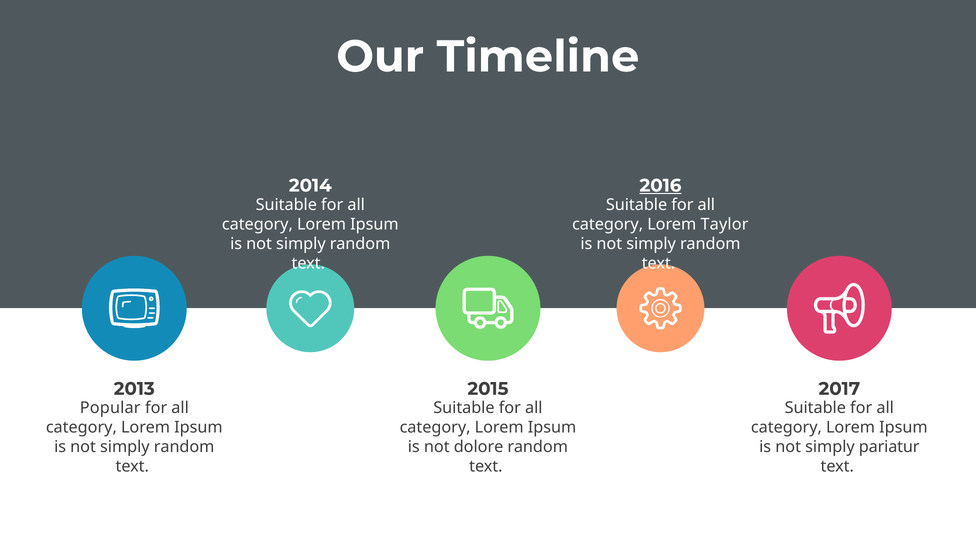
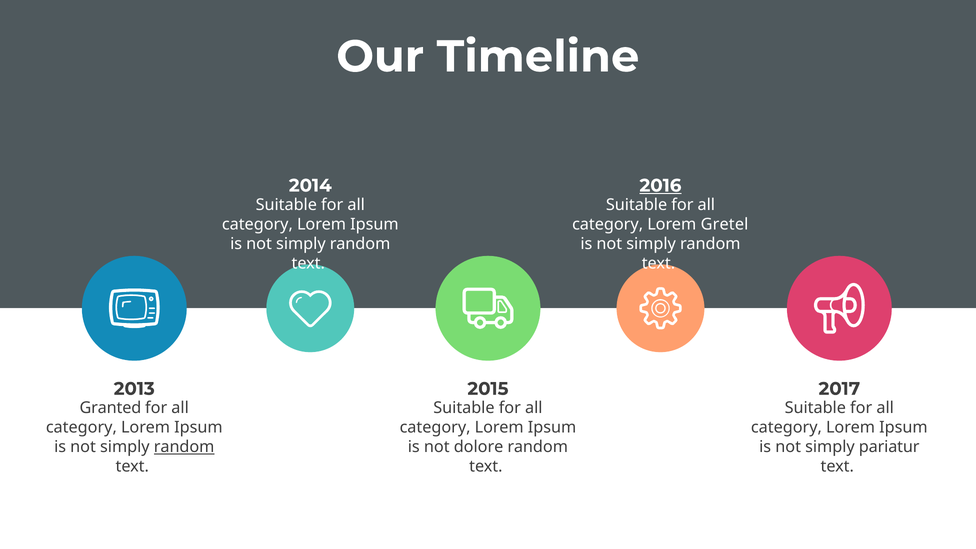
Taylor: Taylor -> Gretel (725, 224)
Popular: Popular -> Granted (110, 408)
random underline: none -> present (184, 447)
